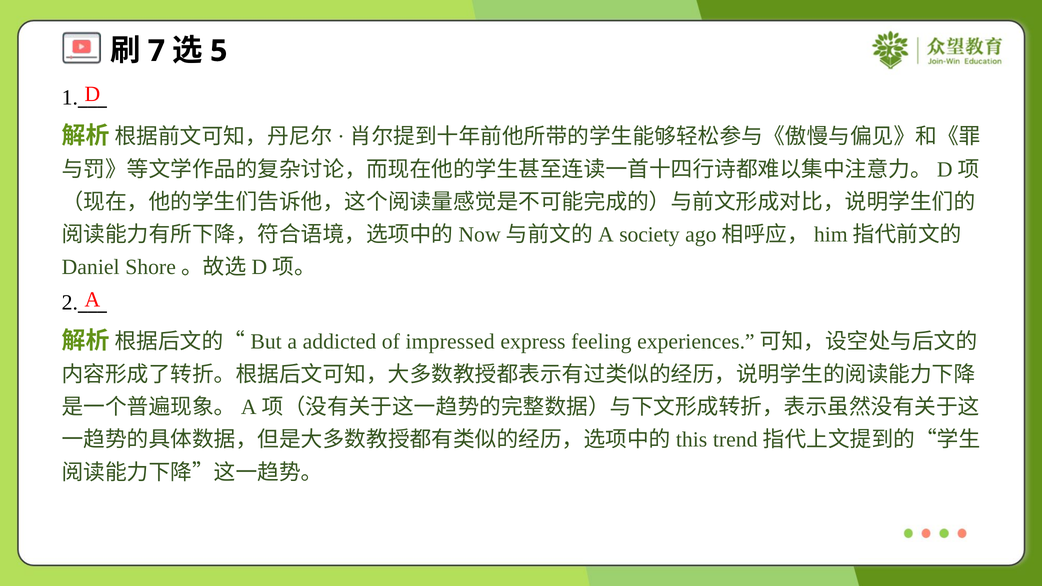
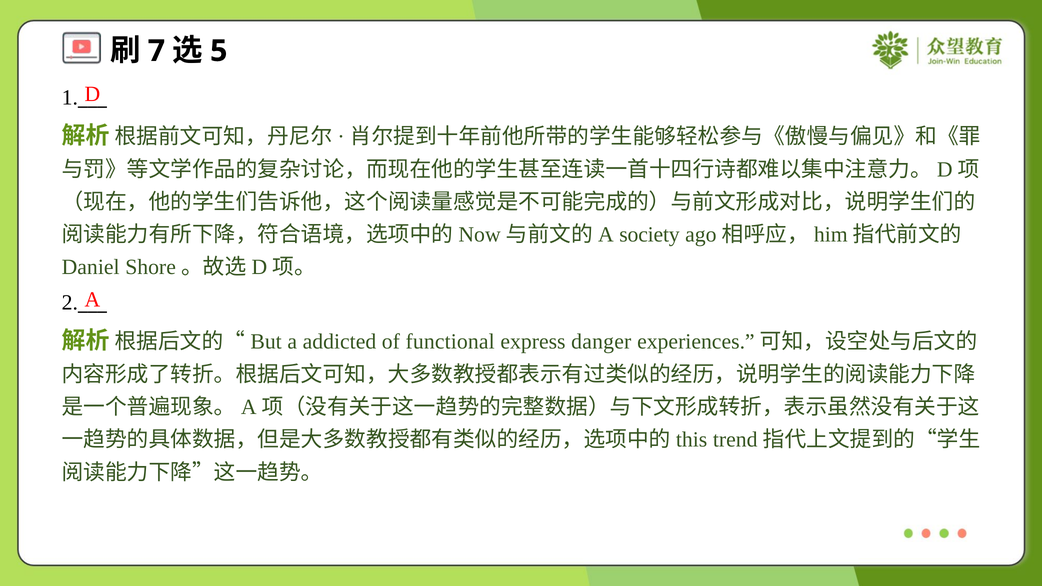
impressed: impressed -> functional (450, 342)
feeling: feeling -> danger (601, 342)
